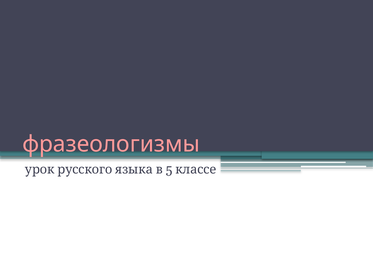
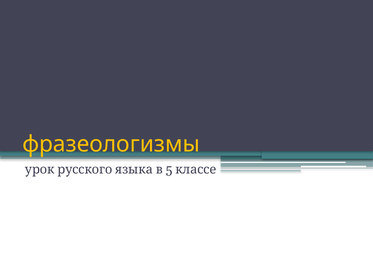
фразеологизмы colour: pink -> yellow (111, 144)
